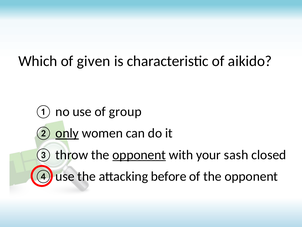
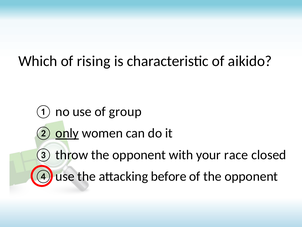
given: given -> rising (94, 61)
opponent underline: present -> none (139, 154)
sash: sash -> race (236, 154)
